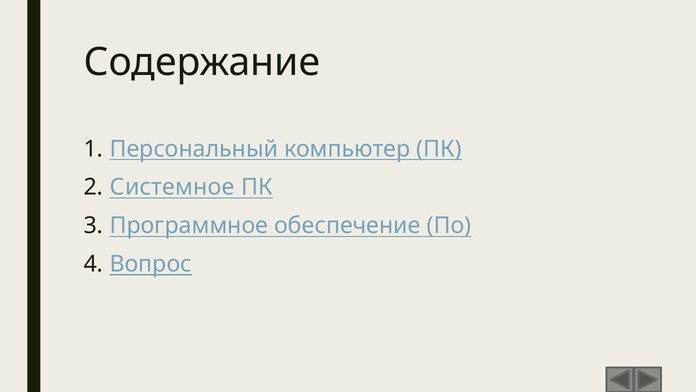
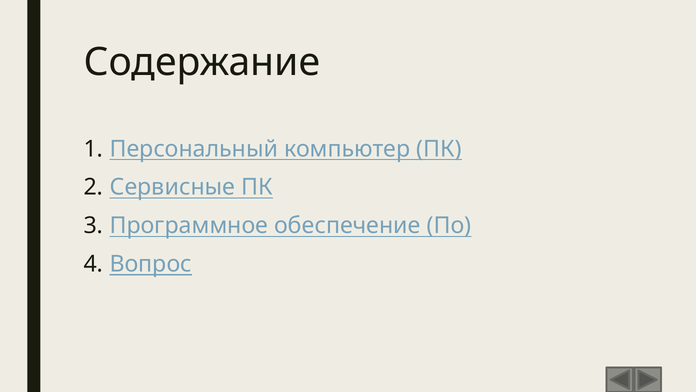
Системное: Системное -> Сервисные (172, 187)
